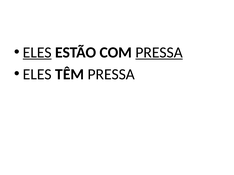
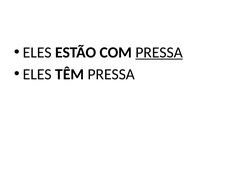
ELES underline: present -> none (37, 53)
